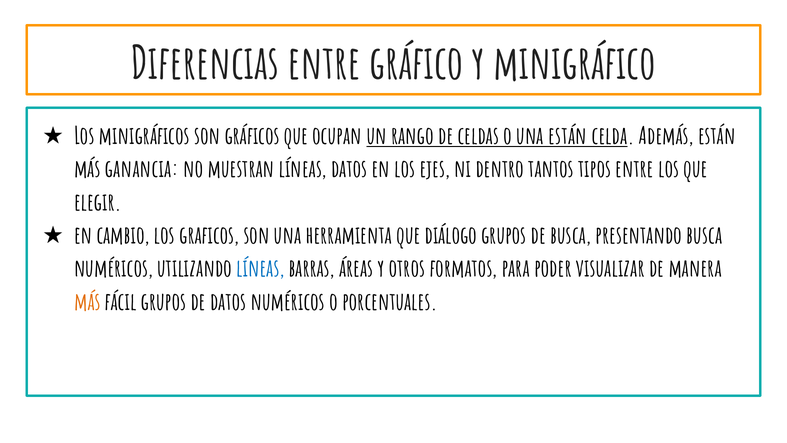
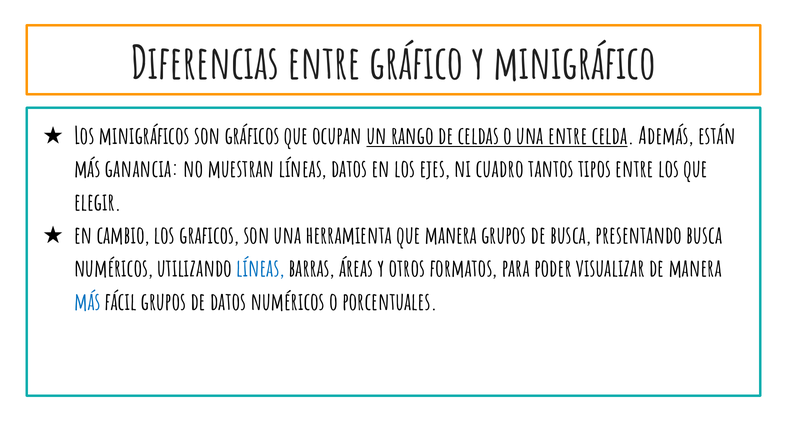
una están: están -> entre (568, 136)
dentro: dentro -> cuadro (500, 169)
que diálogo: diálogo -> manera (451, 236)
más colour: orange -> blue (87, 302)
